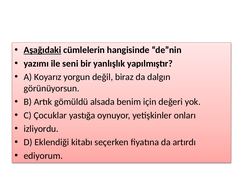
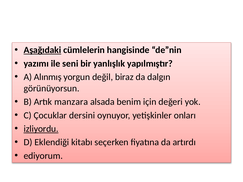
Koyarız: Koyarız -> Alınmış (48, 77)
gömüldü: gömüldü -> manzara (71, 102)
yastığa: yastığa -> dersini (82, 115)
izliyordu underline: none -> present (41, 129)
